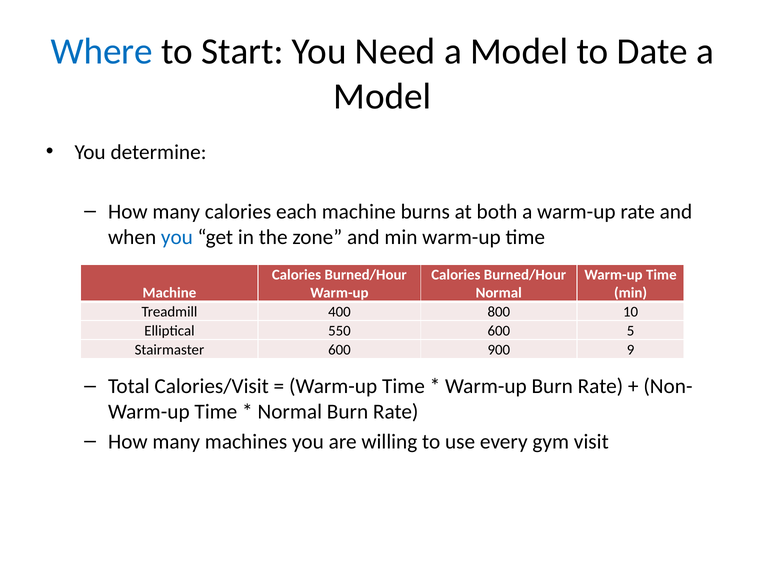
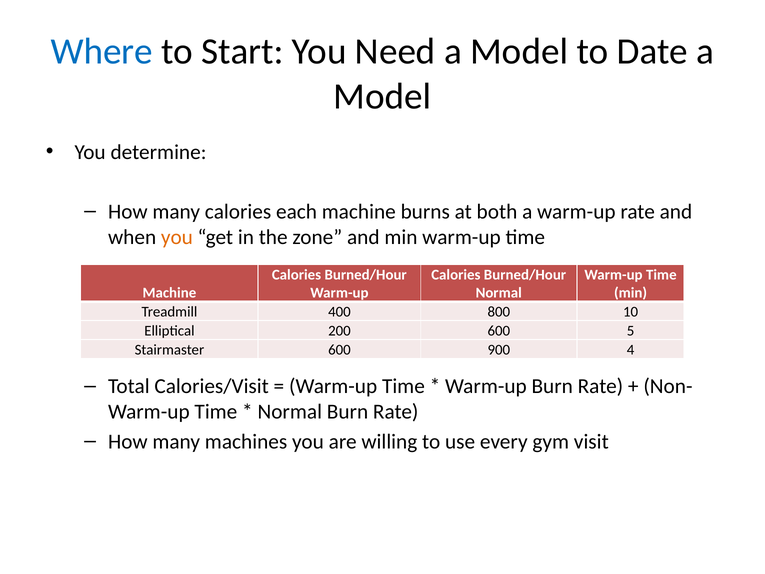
you colour: blue -> orange (177, 237)
550: 550 -> 200 (339, 331)
9: 9 -> 4 (631, 349)
